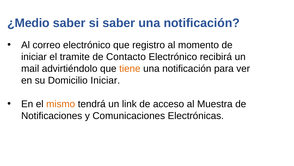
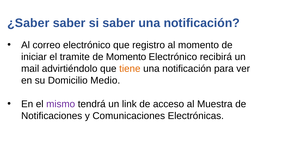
¿Medio: ¿Medio -> ¿Saber (28, 23)
de Contacto: Contacto -> Momento (126, 57)
Domicilio Iniciar: Iniciar -> Medio (105, 80)
mismo colour: orange -> purple (61, 104)
